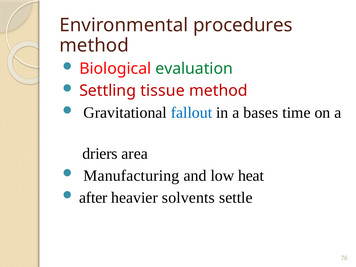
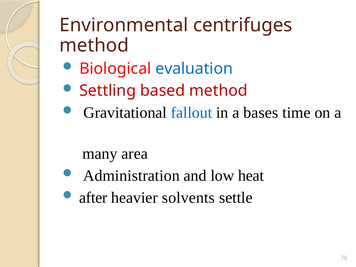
procedures: procedures -> centrifuges (243, 25)
evaluation colour: green -> blue (194, 69)
tissue: tissue -> based (163, 91)
driers: driers -> many (100, 154)
Manufacturing: Manufacturing -> Administration (131, 176)
